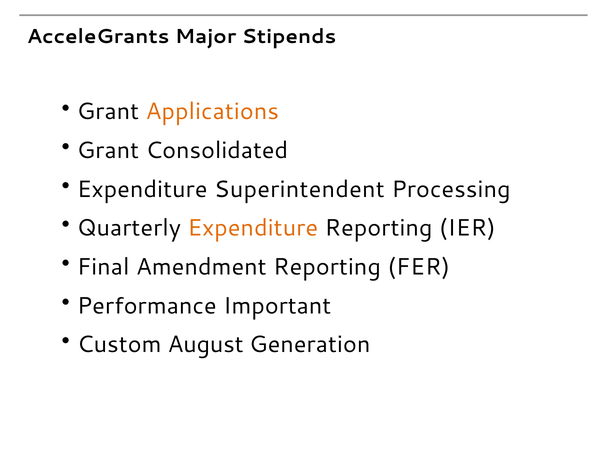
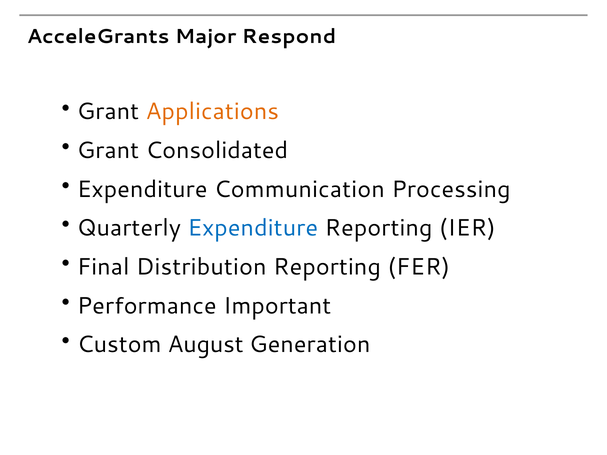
Stipends: Stipends -> Respond (289, 37)
Superintendent: Superintendent -> Communication (299, 189)
Expenditure colour: orange -> blue (253, 228)
Amendment: Amendment -> Distribution (201, 267)
